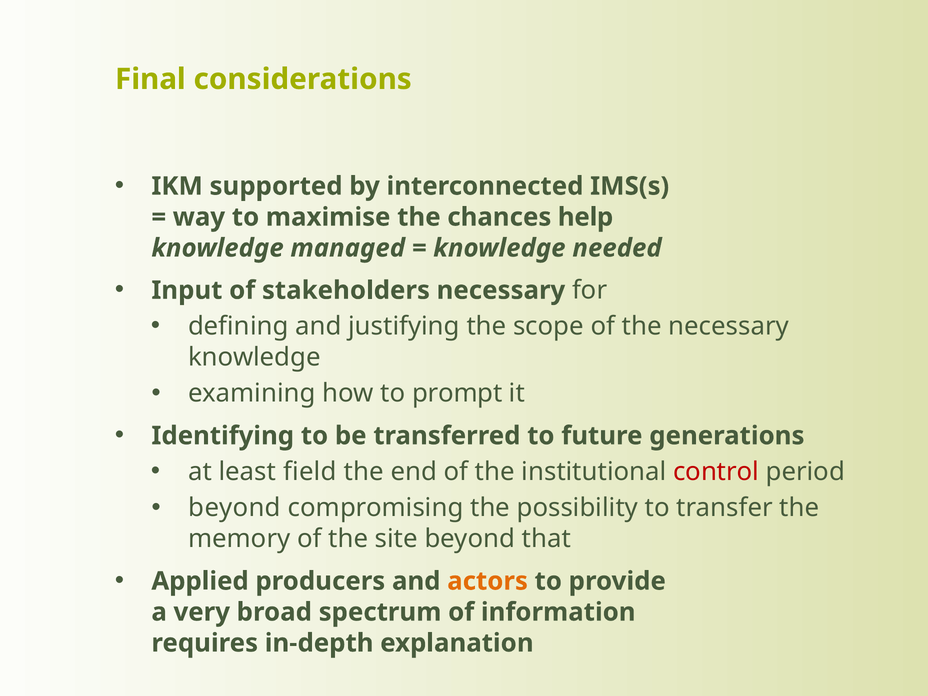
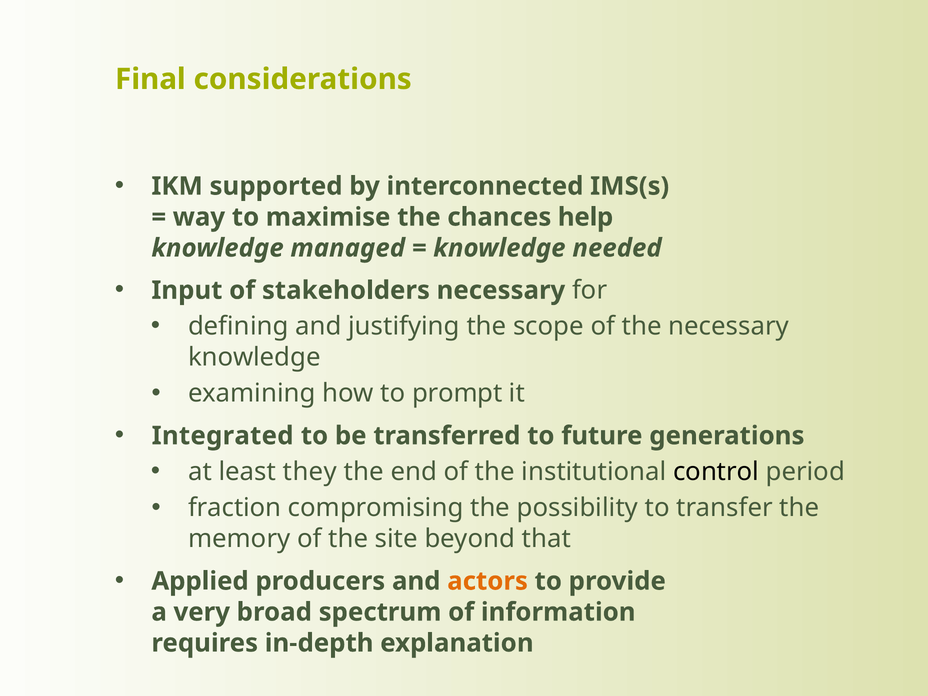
Identifying: Identifying -> Integrated (223, 436)
field: field -> they (310, 472)
control colour: red -> black (716, 472)
beyond: beyond -> fraction (235, 508)
